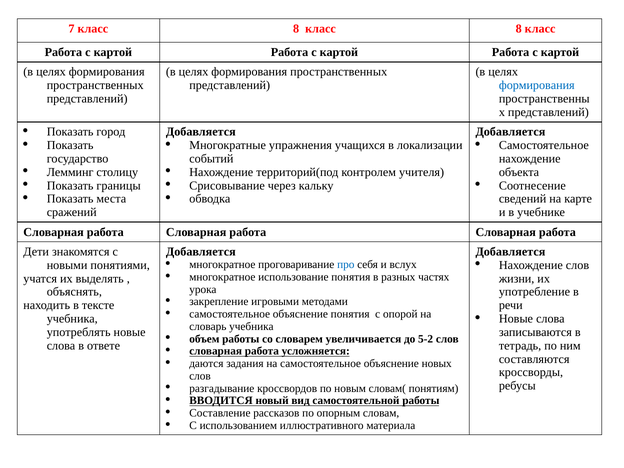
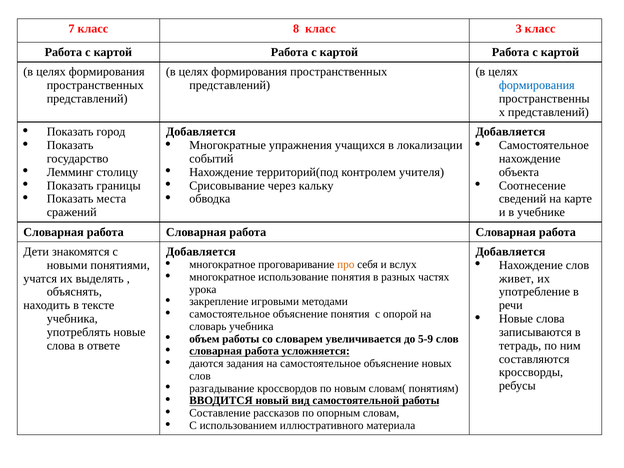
8 класс 8: 8 -> 3 (519, 29)
про colour: blue -> orange (346, 265)
жизни: жизни -> живет (517, 279)
5-2: 5-2 -> 5-9 (426, 339)
